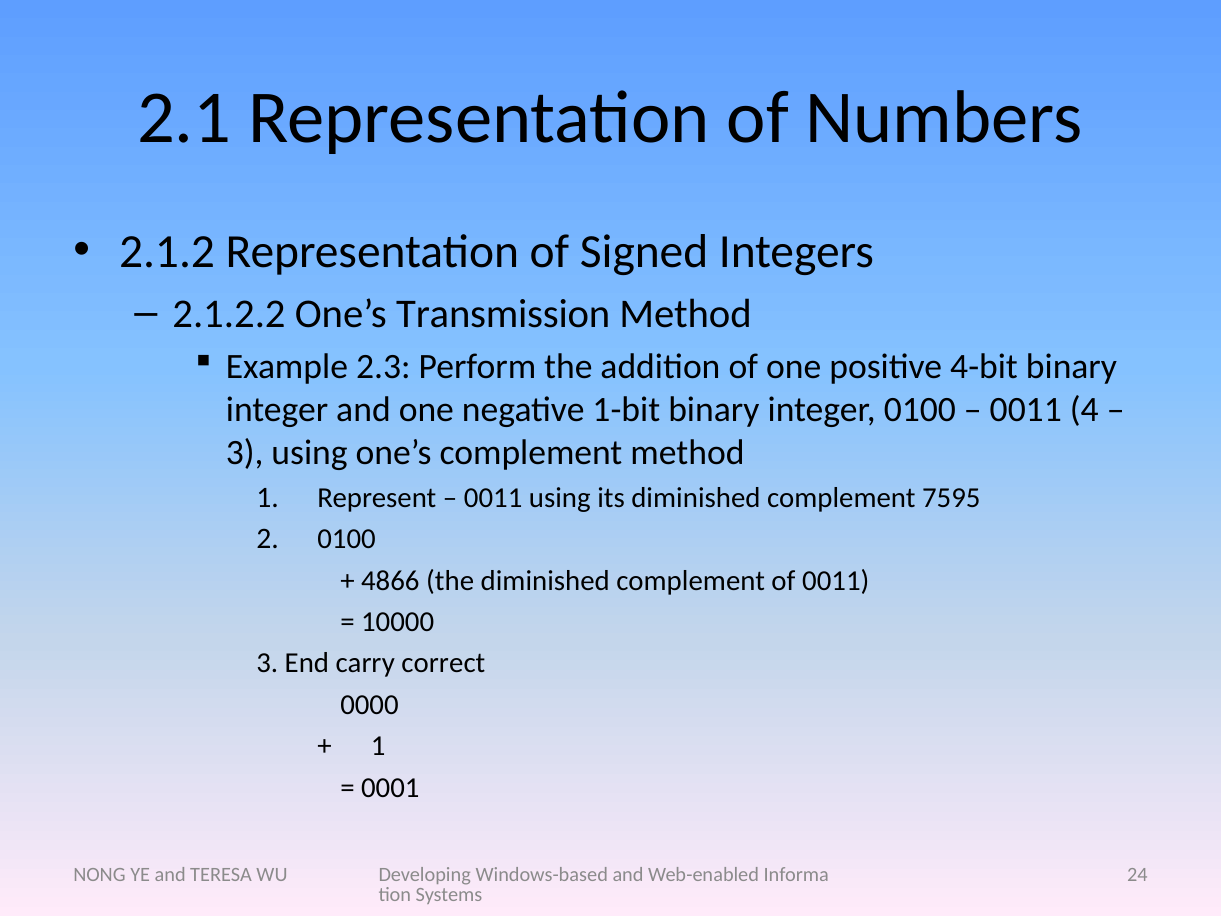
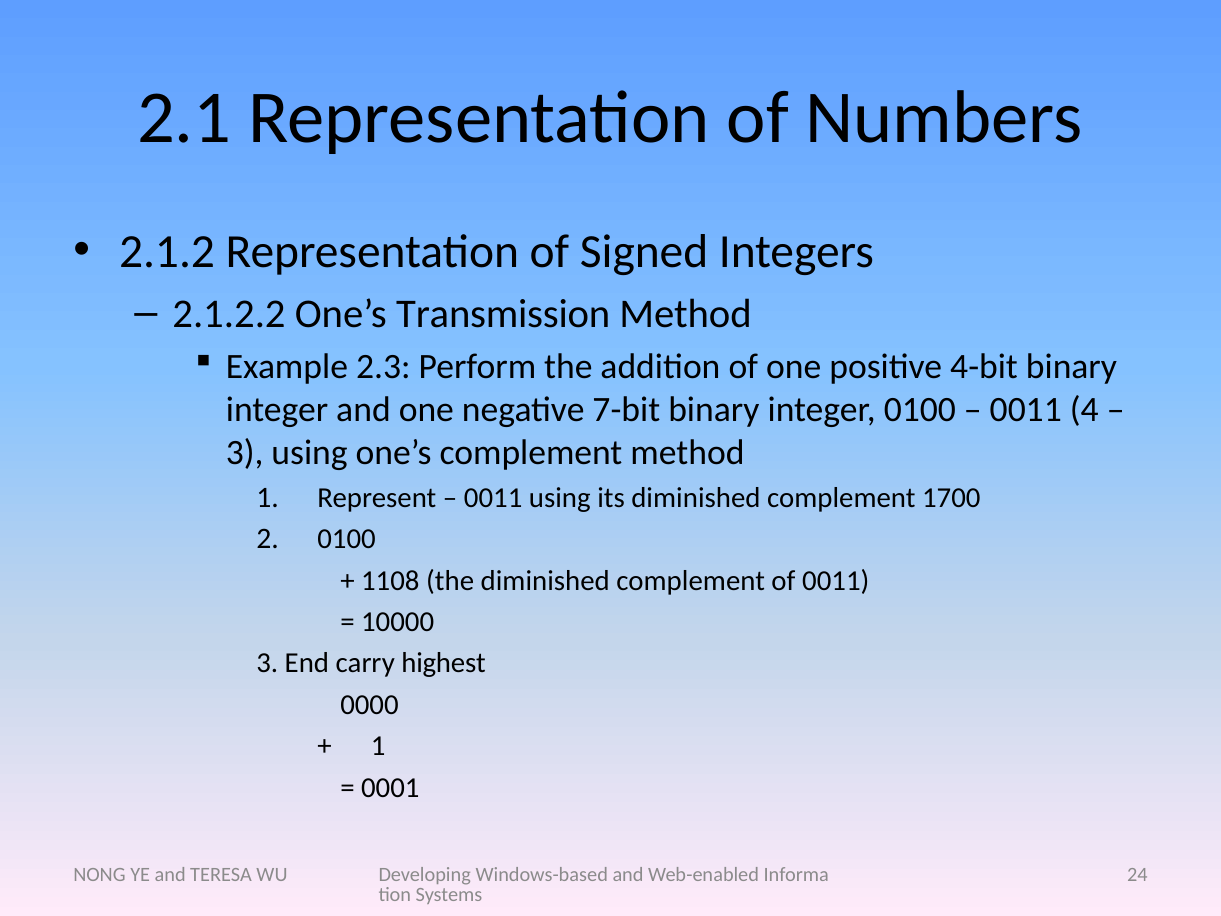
1-bit: 1-bit -> 7-bit (626, 410)
7595: 7595 -> 1700 (951, 498)
4866: 4866 -> 1108 (390, 580)
correct: correct -> highest (444, 663)
